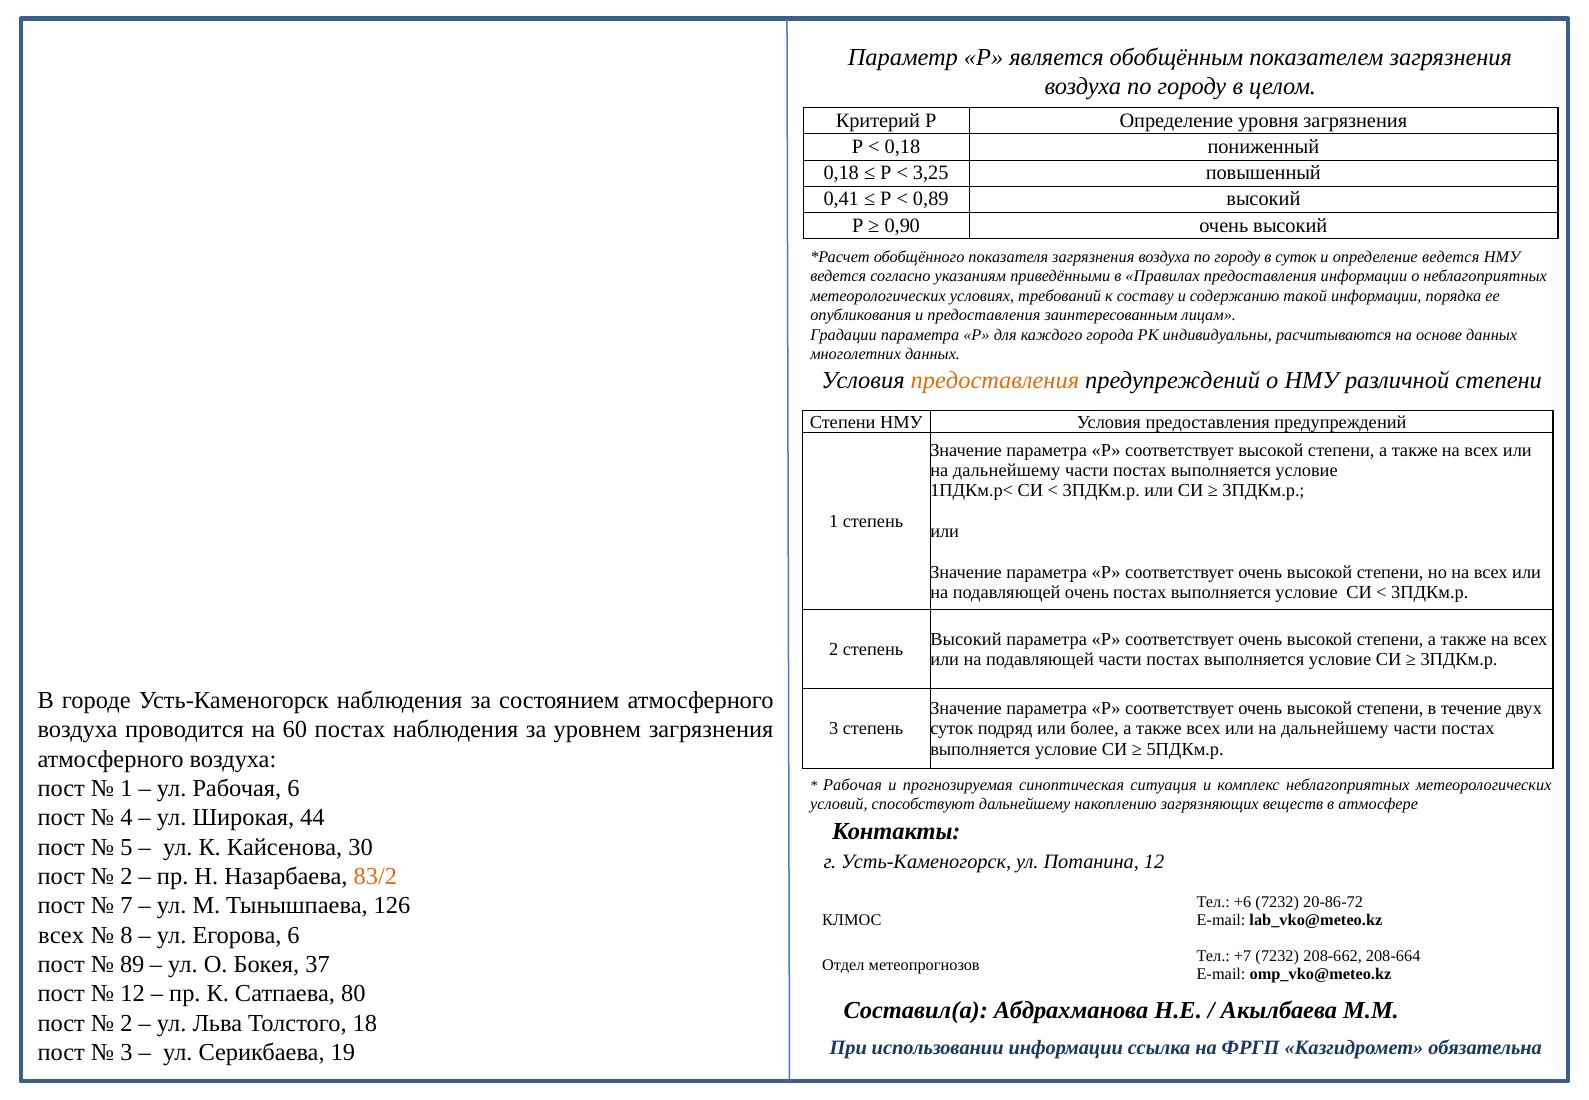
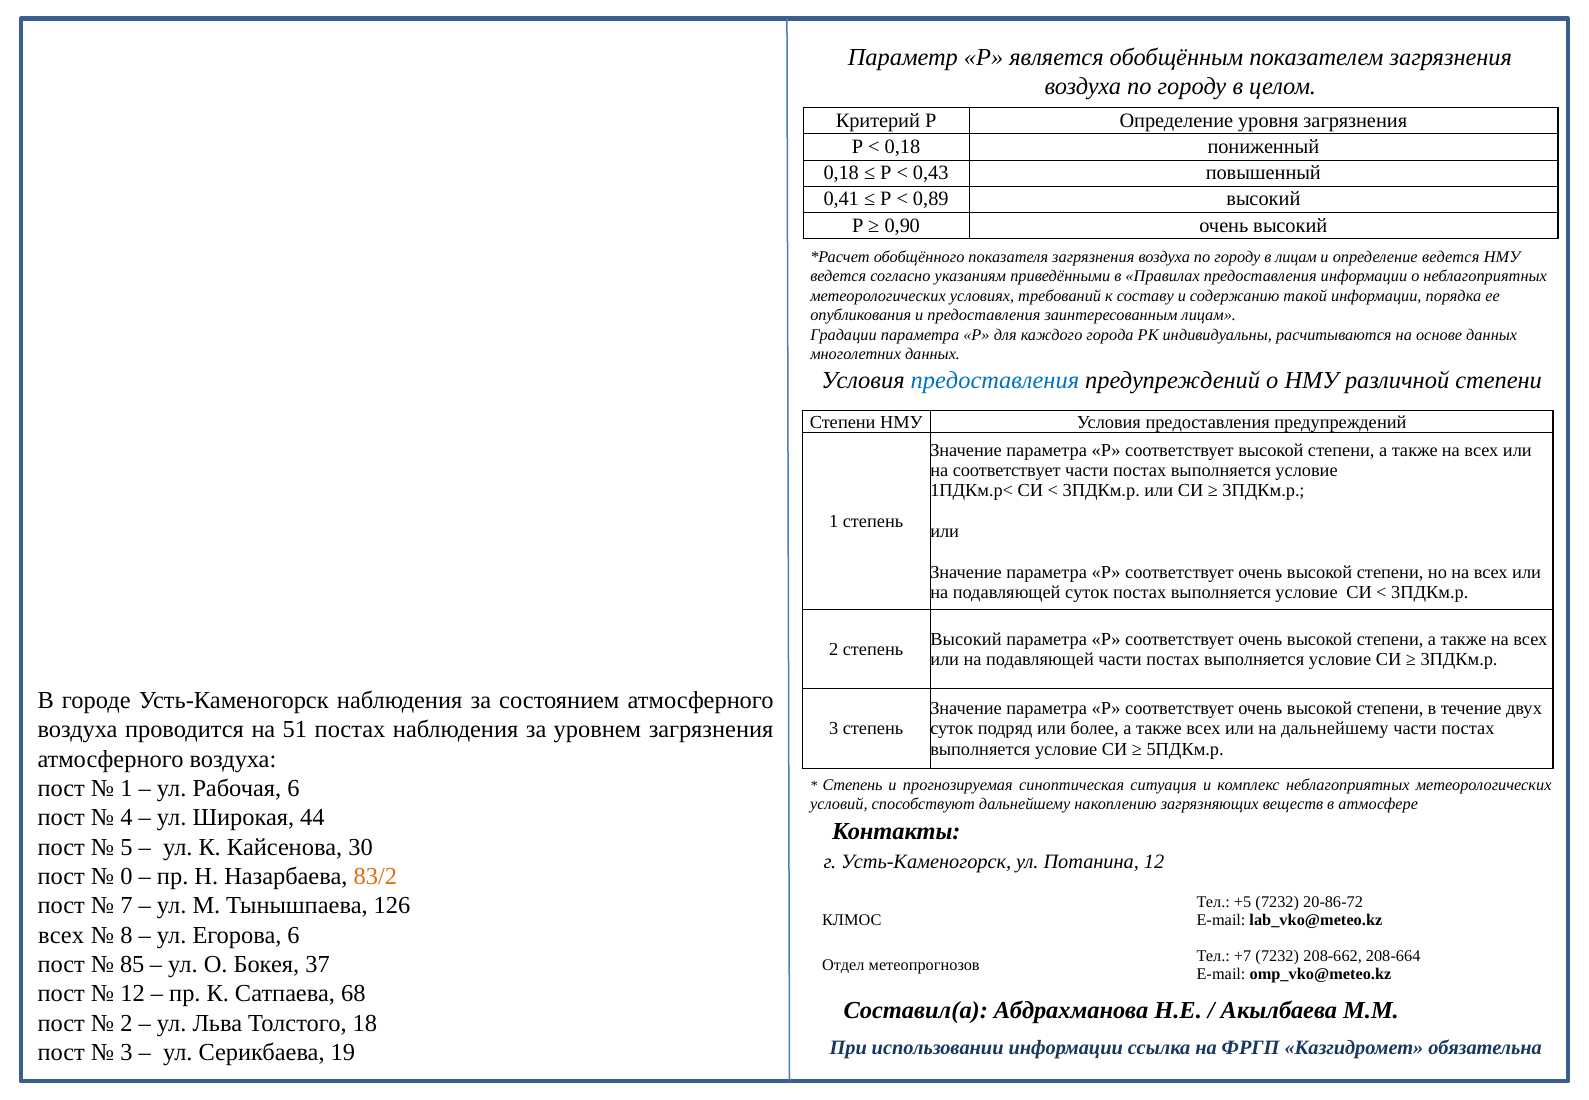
3,25: 3,25 -> 0,43 (931, 173)
в суток: суток -> лицам (1296, 257)
предоставления colour: orange -> blue (995, 380)
дальнейшему: дальнейшему -> соответствует (1007, 471)
подавляющей очень: очень -> суток (1087, 592)
60: 60 -> 51 (295, 730)
Рабочая: Рабочая -> Степень (853, 785)
2: 2 -> 0 (126, 877)
+6: +6 -> +5 (1243, 902)
89: 89 -> 85 (132, 965)
80: 80 -> 68 (353, 994)
